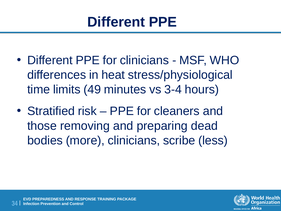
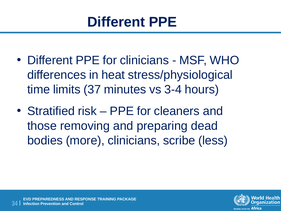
49: 49 -> 37 (92, 89)
